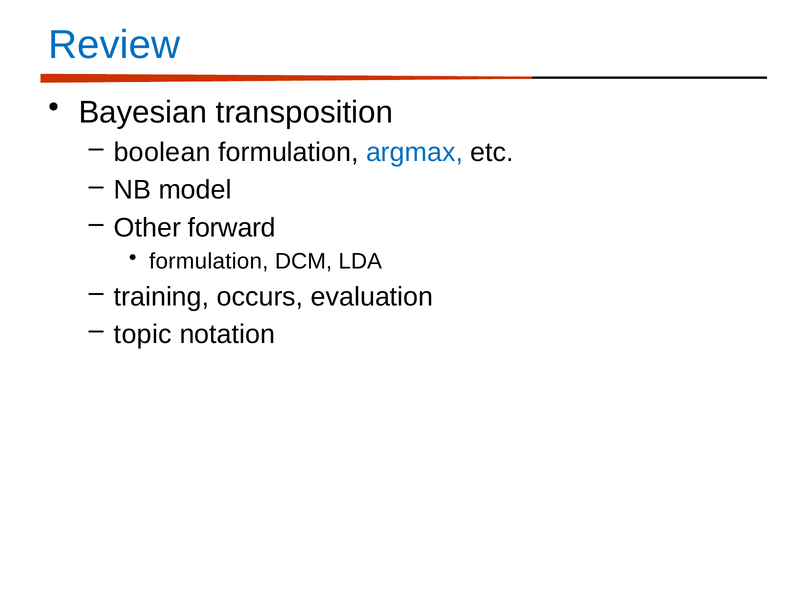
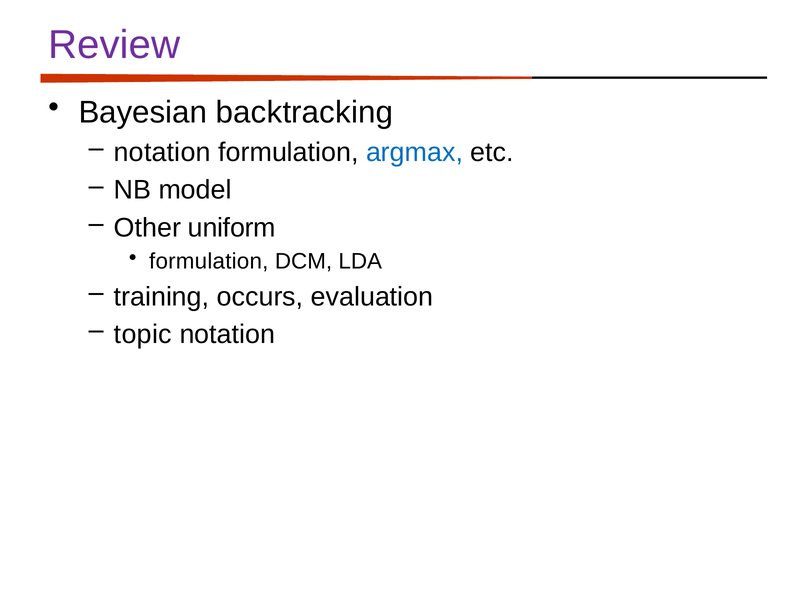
Review colour: blue -> purple (114, 45)
transposition: transposition -> backtracking (304, 112)
boolean: boolean -> notation (162, 152)
forward: forward -> uniform (232, 228)
